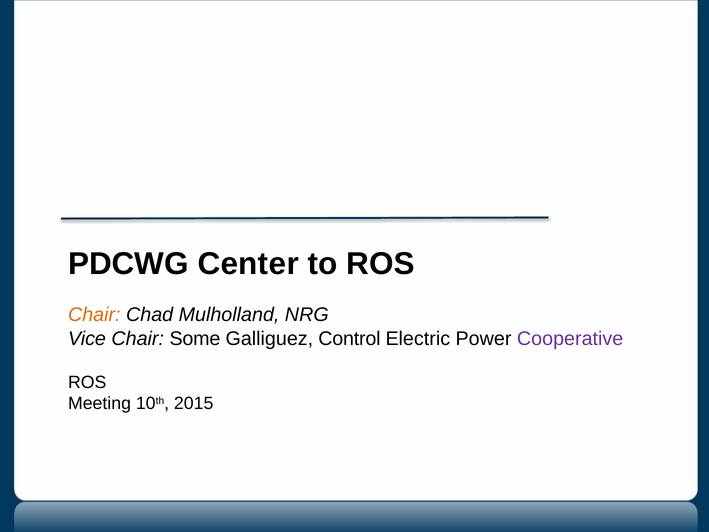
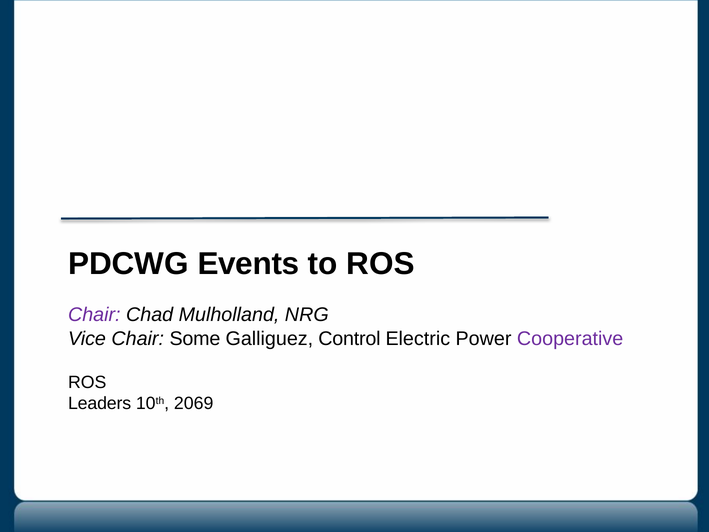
Center: Center -> Events (248, 264)
Chair colour: orange -> purple (94, 315)
Meeting: Meeting -> Leaders (100, 403)
2015: 2015 -> 2069 (194, 403)
